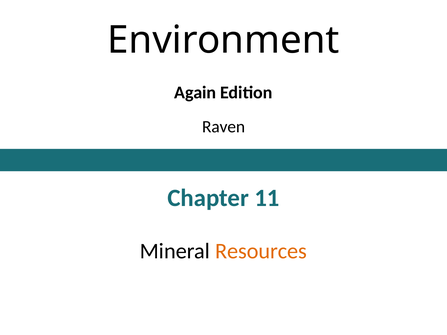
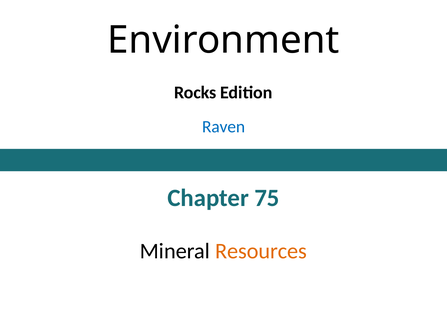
Again: Again -> Rocks (195, 93)
Raven colour: black -> blue (224, 127)
11: 11 -> 75 (267, 198)
